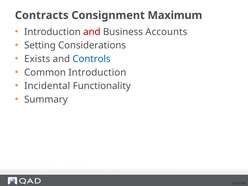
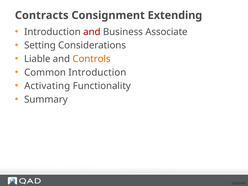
Maximum: Maximum -> Extending (175, 15)
Accounts: Accounts -> Associate (166, 32)
Exists: Exists -> Liable (37, 59)
Controls colour: blue -> orange (92, 59)
Incidental: Incidental -> Activating (47, 86)
